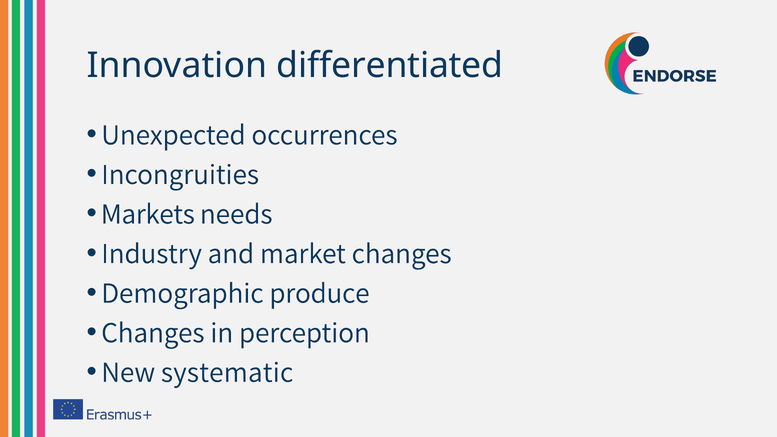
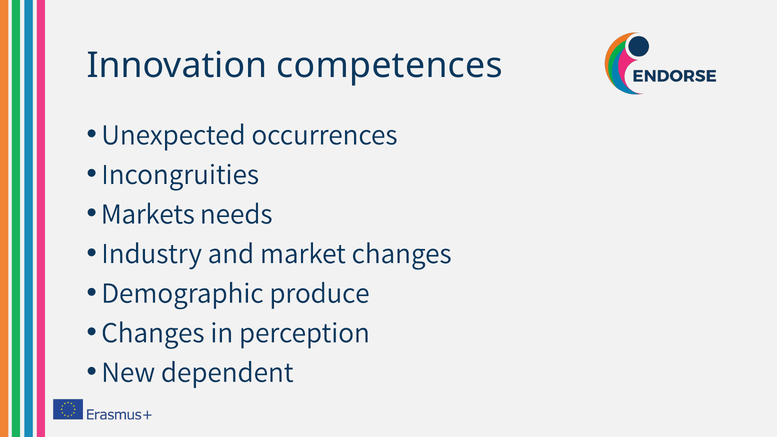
differentiated: differentiated -> competences (390, 65)
systematic: systematic -> dependent (227, 372)
